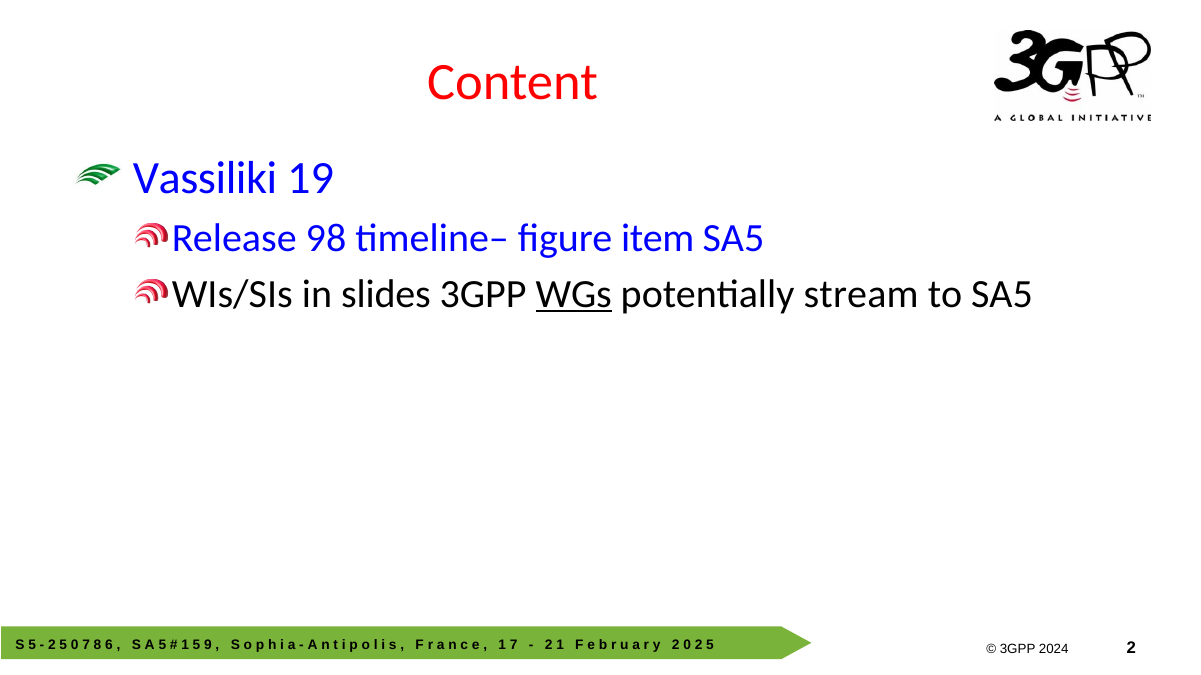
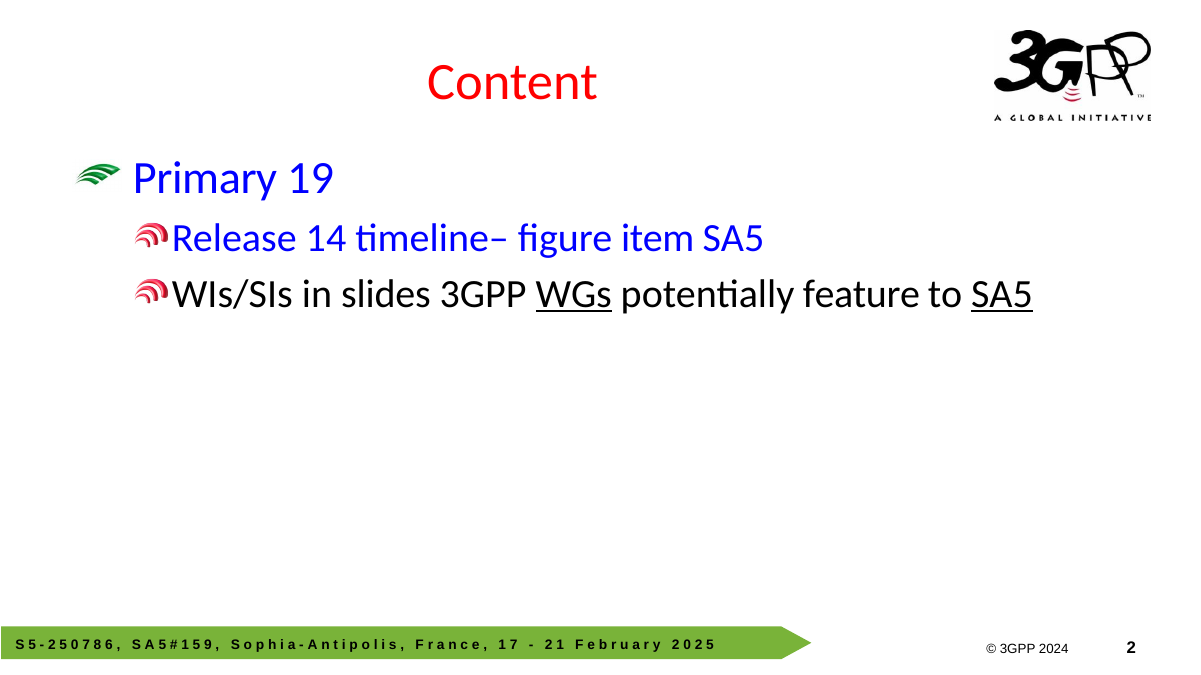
Vassiliki: Vassiliki -> Primary (205, 179)
98: 98 -> 14 (326, 238)
stream: stream -> feature (861, 294)
SA5 underline: none -> present (1002, 294)
